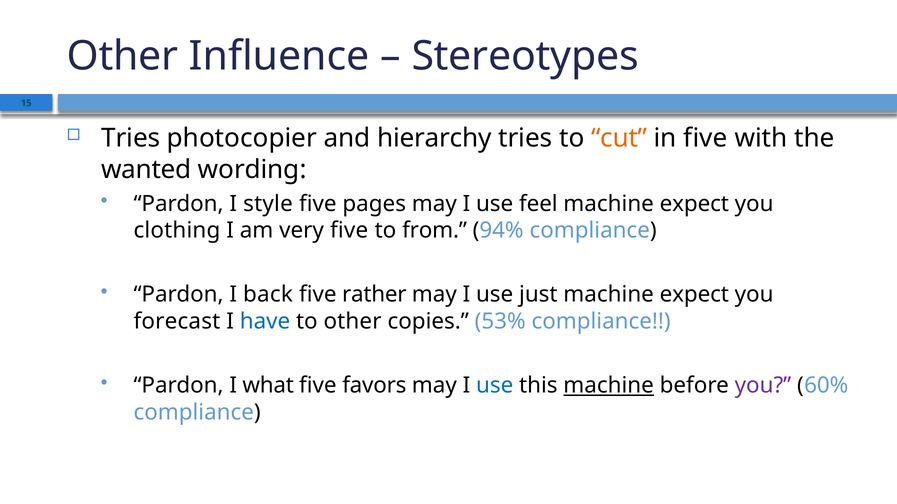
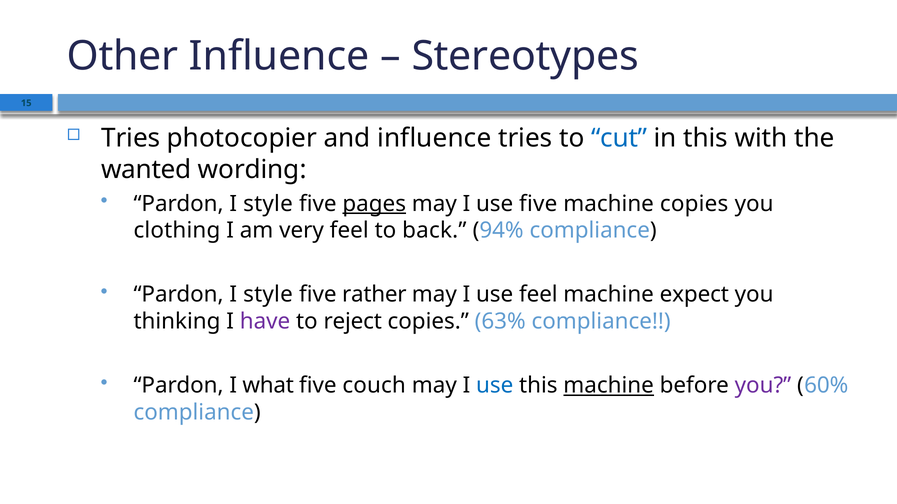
and hierarchy: hierarchy -> influence (434, 139)
cut colour: orange -> blue (619, 139)
in five: five -> this (706, 139)
pages underline: none -> present (374, 204)
use feel: feel -> five (538, 204)
expect: expect -> copies (694, 204)
very five: five -> feel (349, 231)
from: from -> back (434, 231)
back: back -> style (268, 295)
use just: just -> feel (538, 295)
forecast: forecast -> thinking (177, 322)
have colour: blue -> purple (265, 322)
to other: other -> reject (353, 322)
53%: 53% -> 63% (500, 322)
favors: favors -> couch (374, 386)
